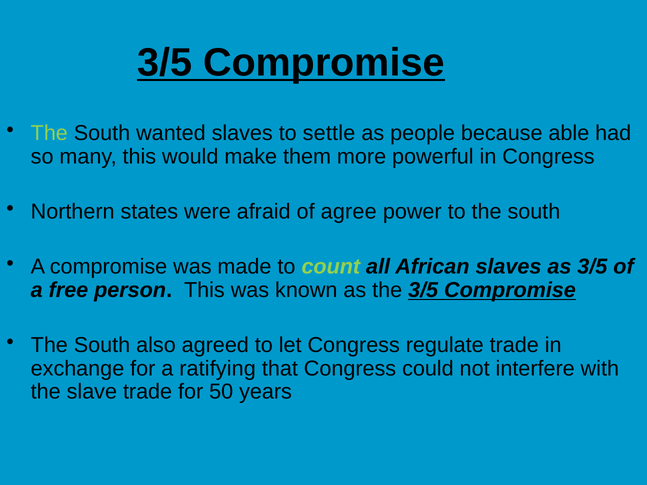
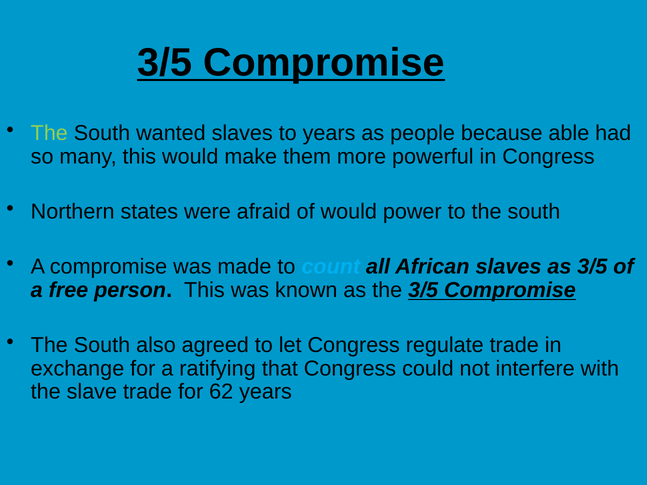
to settle: settle -> years (329, 133)
of agree: agree -> would (349, 212)
count colour: light green -> light blue (331, 267)
50: 50 -> 62 (221, 392)
